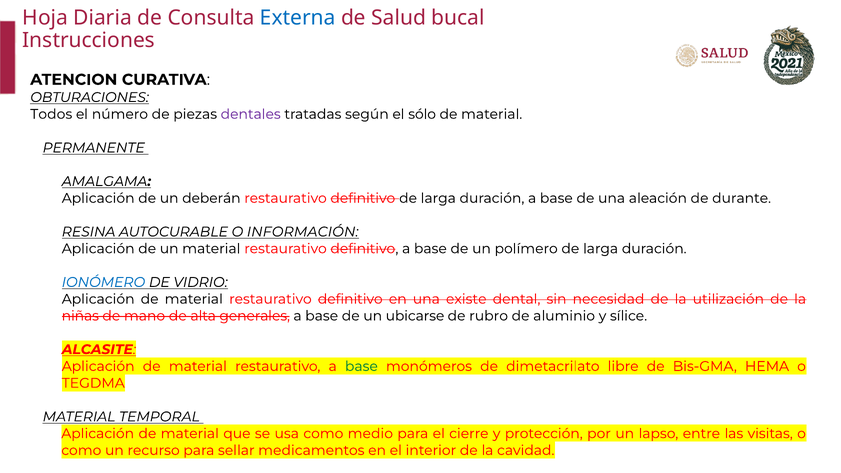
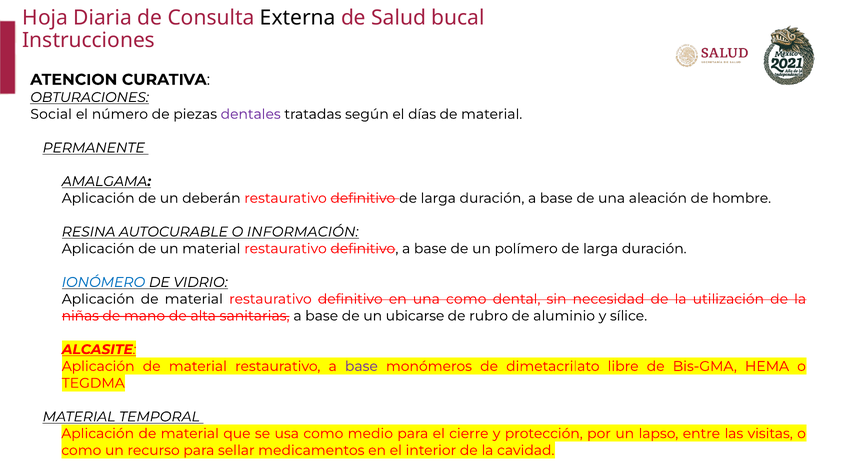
Externa colour: blue -> black (298, 18)
Todos: Todos -> Social (51, 114)
sólo: sólo -> días (422, 114)
durante: durante -> hombre (742, 198)
una existe: existe -> como (466, 299)
generales: generales -> sanitarias (255, 316)
base colour: green -> purple (361, 366)
